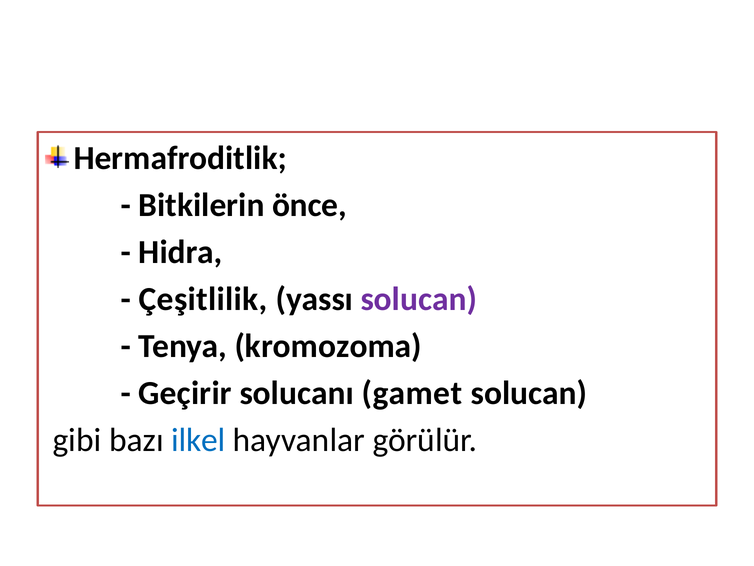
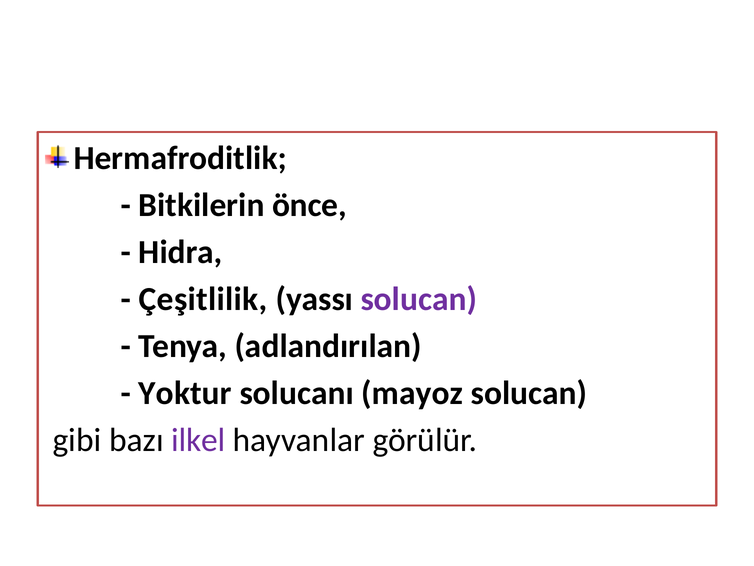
kromozoma: kromozoma -> adlandırılan (328, 346)
Geçirir: Geçirir -> Yoktur (185, 393)
gamet: gamet -> mayoz (412, 393)
ilkel colour: blue -> purple (198, 440)
